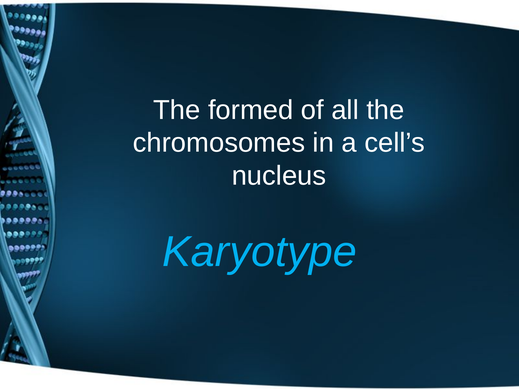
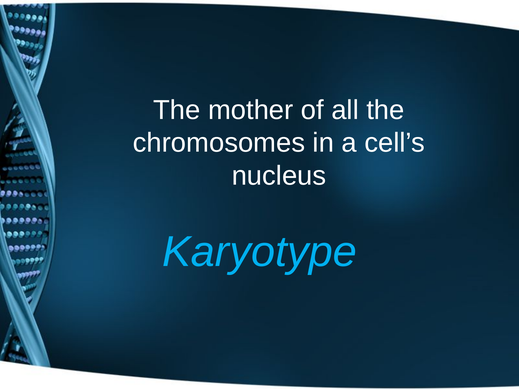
formed: formed -> mother (251, 110)
